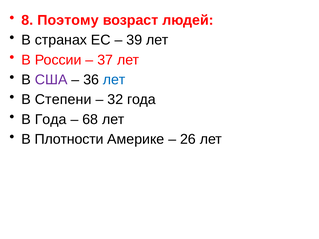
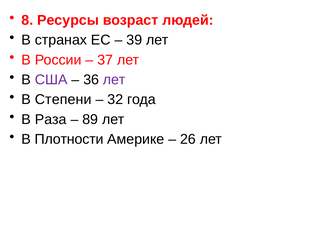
Поэтому: Поэтому -> Ресурсы (68, 20)
лет colour: blue -> purple (114, 80)
В Года: Года -> Раза (51, 119)
68: 68 -> 89 (90, 119)
